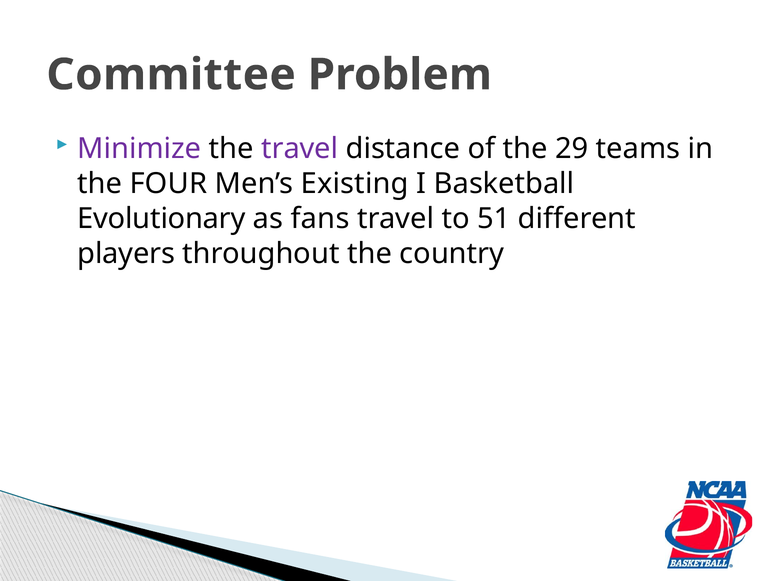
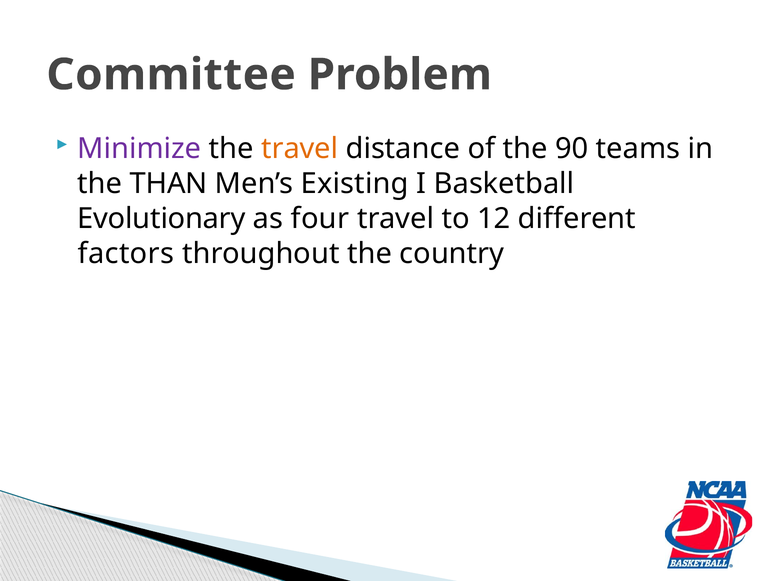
travel colour: purple -> orange (300, 149)
29: 29 -> 90 (572, 149)
FOUR: FOUR -> THAN (169, 184)
fans: fans -> four (320, 219)
51: 51 -> 12 (494, 219)
players: players -> factors (126, 254)
